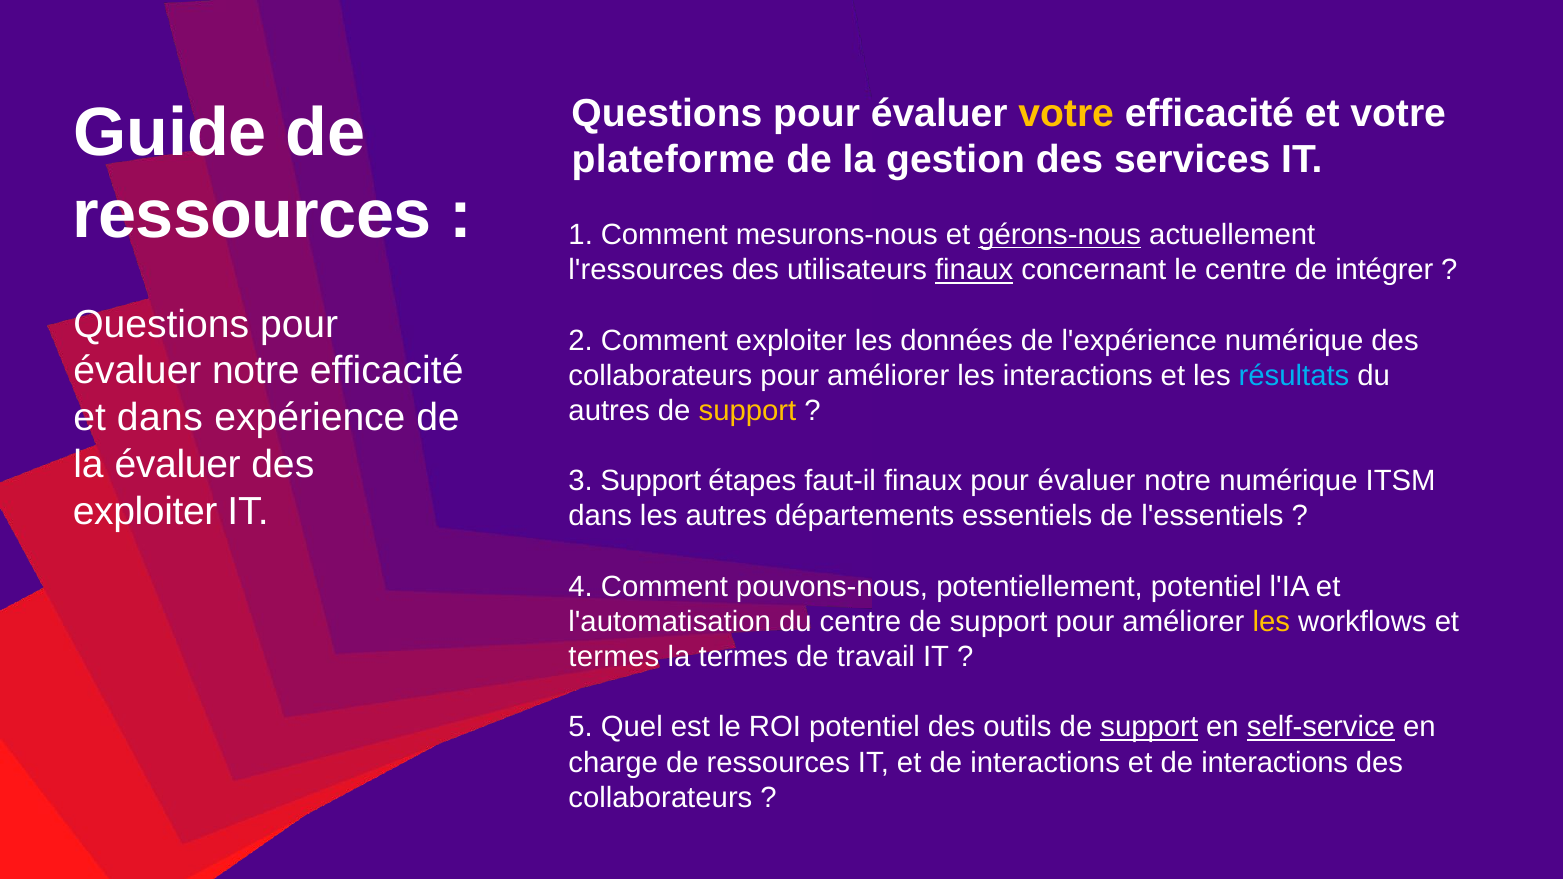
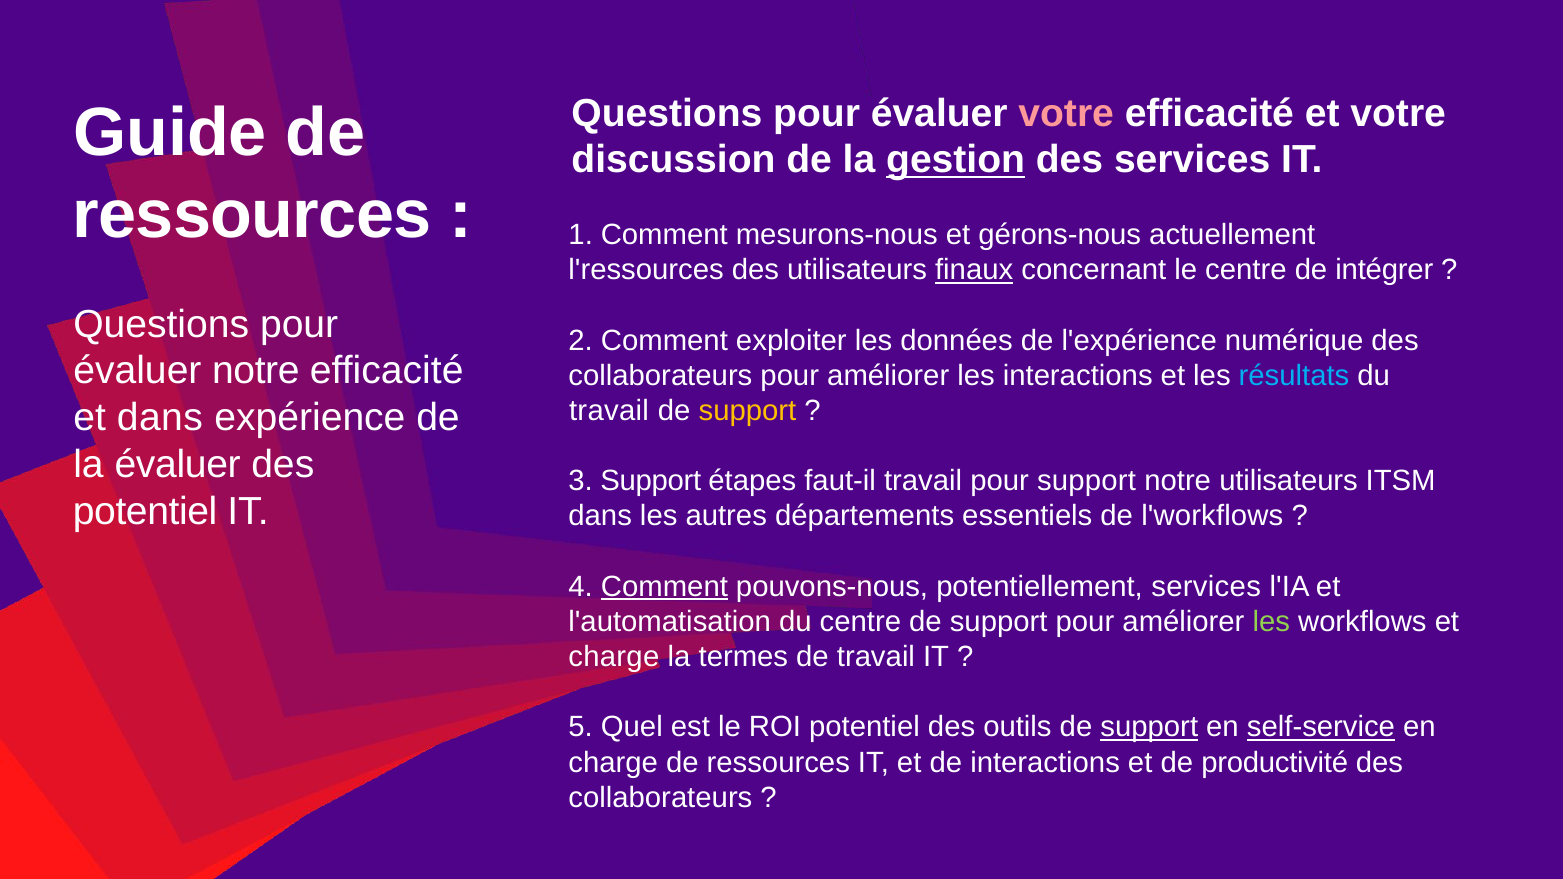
votre colour: yellow -> pink (1066, 113)
plateforme: plateforme -> discussion (673, 160)
gestion underline: none -> present (956, 160)
gérons-nous underline: present -> none (1060, 235)
autres: autres -> travail (609, 411)
faut-il finaux: finaux -> travail (923, 481)
évaluer: évaluer -> support (1086, 481)
notre numérique: numérique -> utilisateurs (1288, 481)
exploiter: exploiter -> potentiel (145, 512)
l'essentiels: l'essentiels -> l'workflows (1212, 516)
Comment underline: none -> present (664, 587)
potentiellement potentiel: potentiel -> services (1206, 587)
les colour: yellow -> light green (1271, 622)
termes: termes -> charge (614, 657)
interactions: interactions -> productivité (1275, 763)
